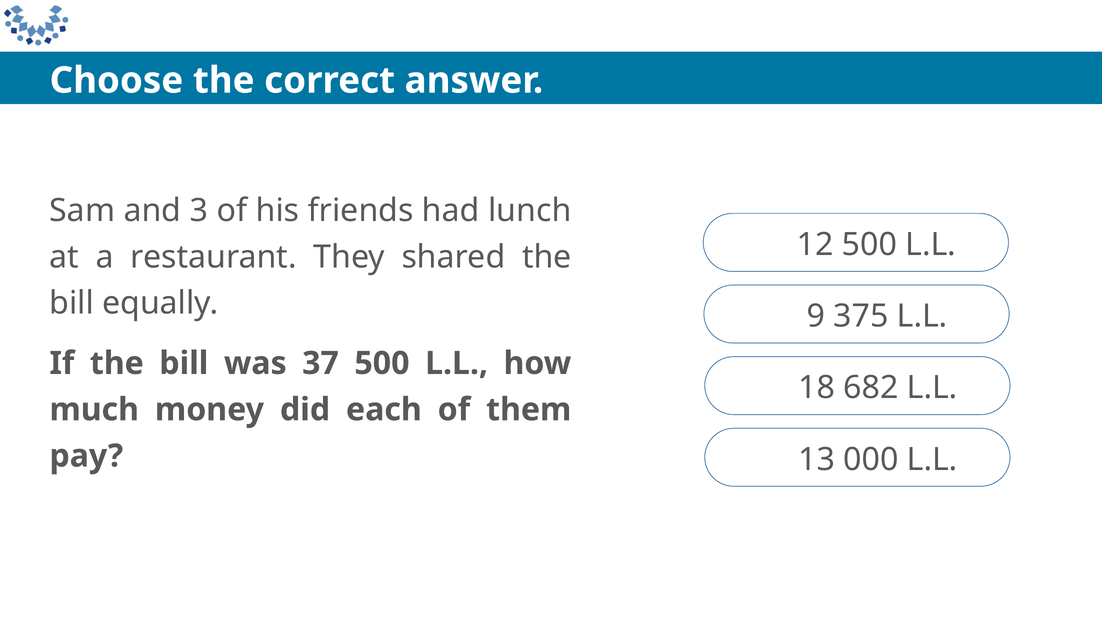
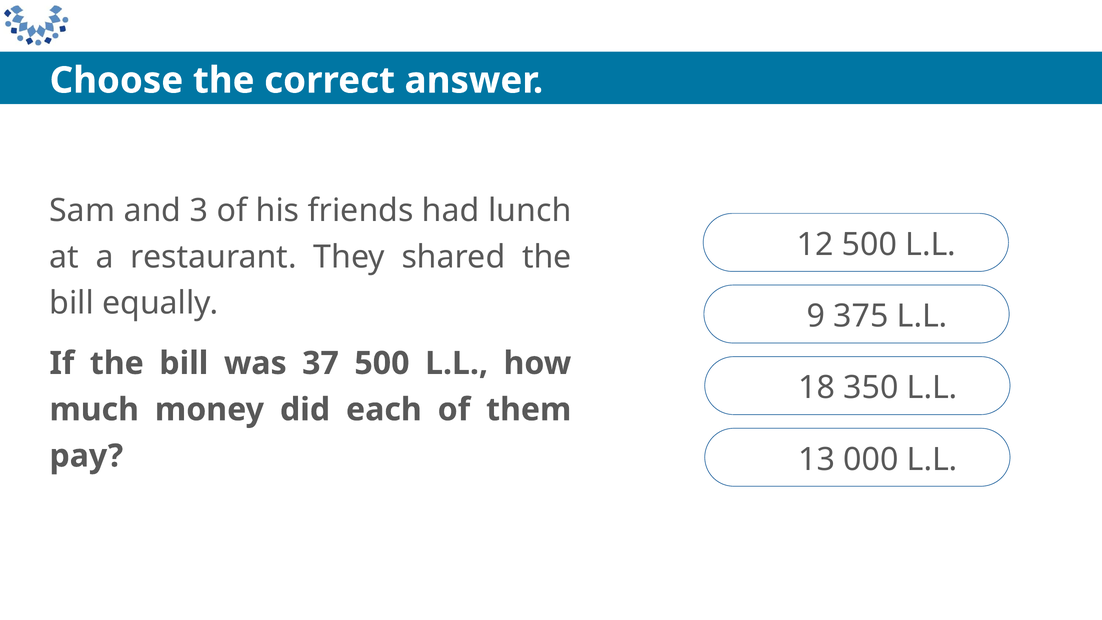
682: 682 -> 350 (871, 388)
